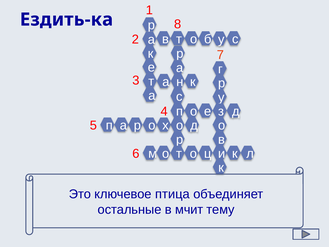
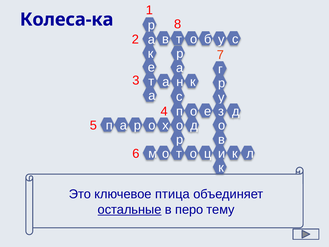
Ездить-ка: Ездить-ка -> Колеса-ка (67, 20)
остальные underline: none -> present (130, 209)
мчит: мчит -> перо (189, 209)
